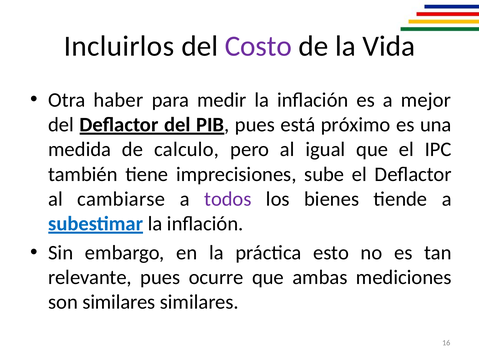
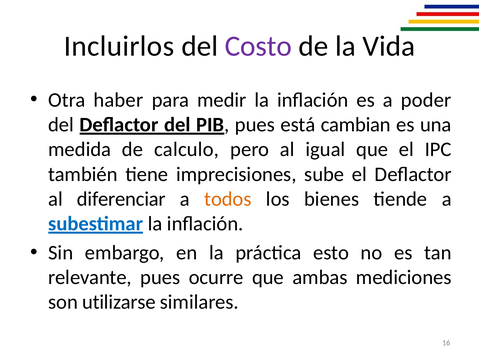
mejor: mejor -> poder (426, 100)
próximo: próximo -> cambian (356, 125)
cambiarse: cambiarse -> diferenciar (121, 199)
todos colour: purple -> orange (228, 199)
son similares: similares -> utilizarse (119, 302)
